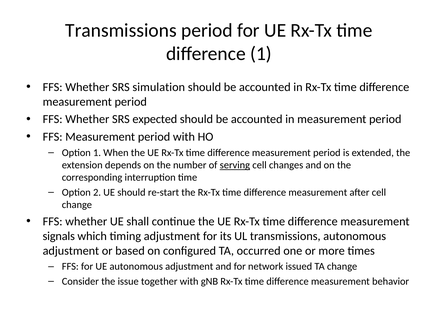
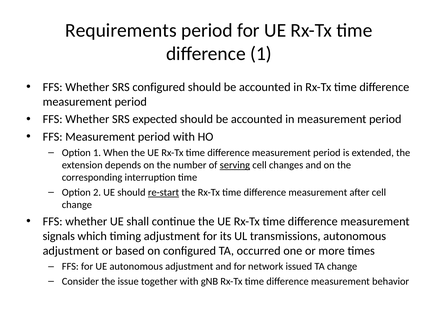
Transmissions: Transmissions -> Requirements (121, 30)
SRS simulation: simulation -> configured (159, 87)
re-start underline: none -> present (164, 192)
